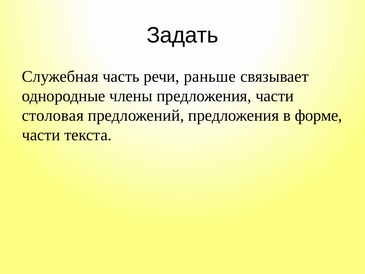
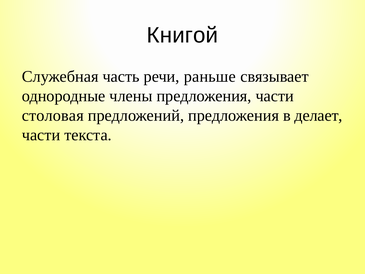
Задать: Задать -> Книгой (182, 35)
форме: форме -> делает (318, 116)
